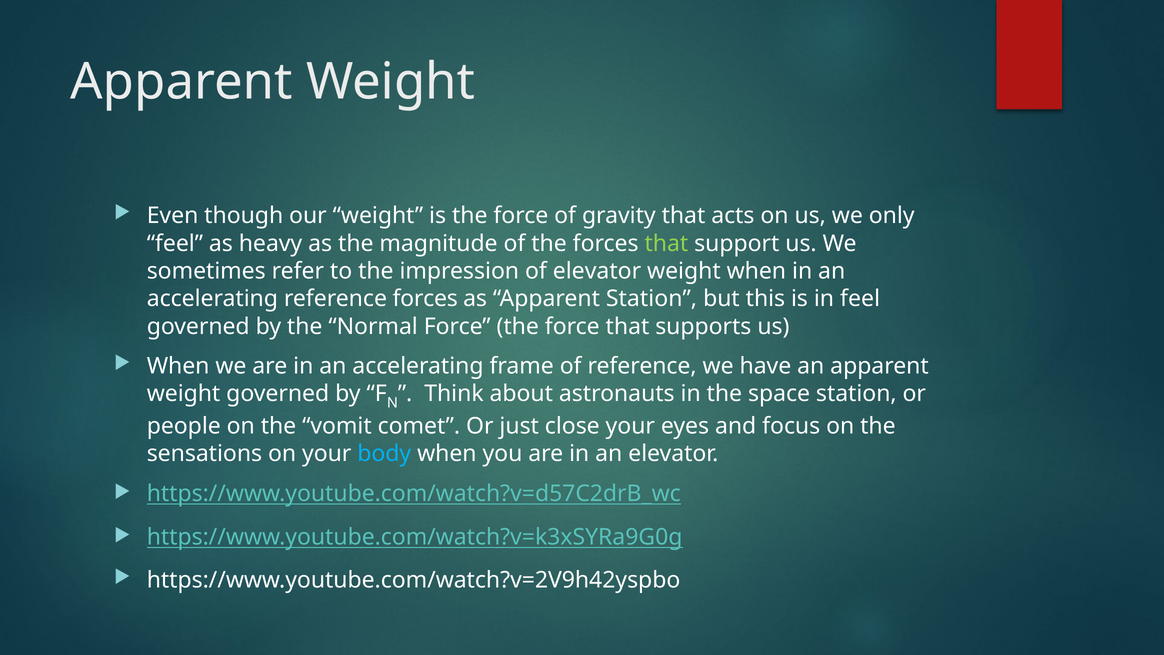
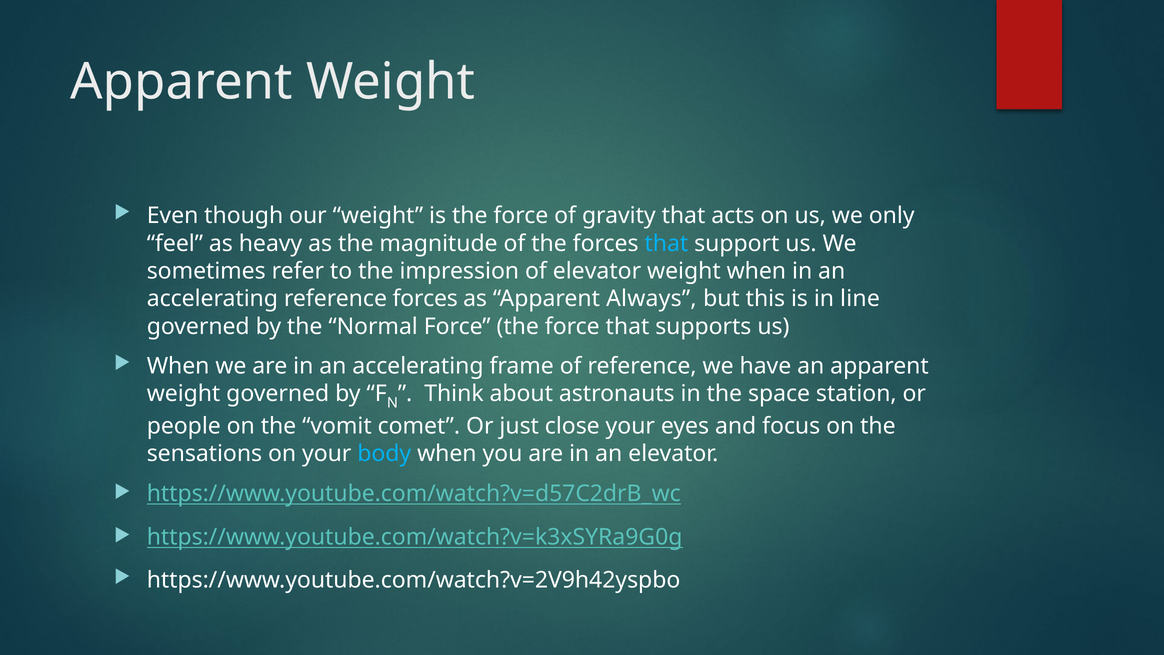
that colour: light green -> light blue (666, 243)
Apparent Station: Station -> Always (651, 299)
in feel: feel -> line (860, 299)
